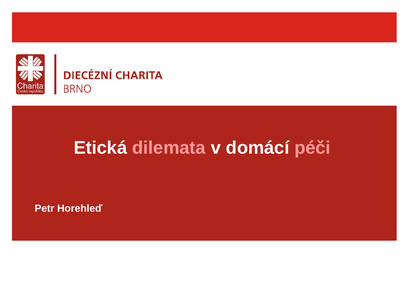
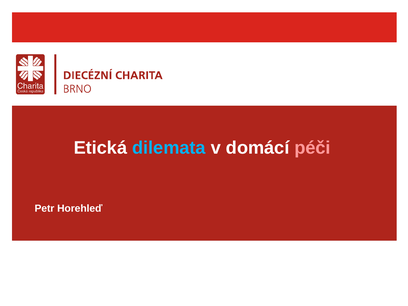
dilemata colour: pink -> light blue (169, 148)
